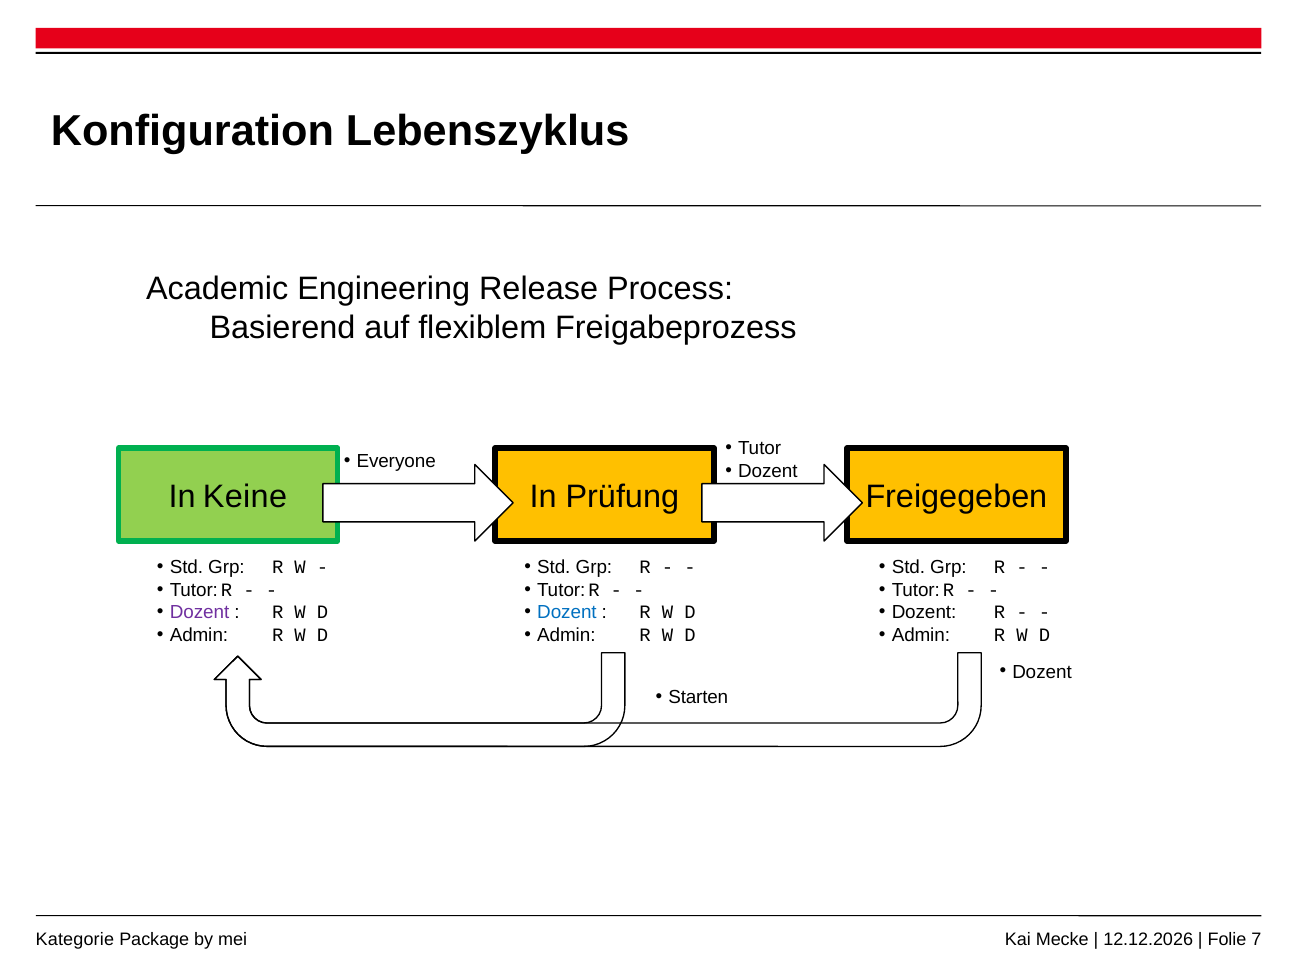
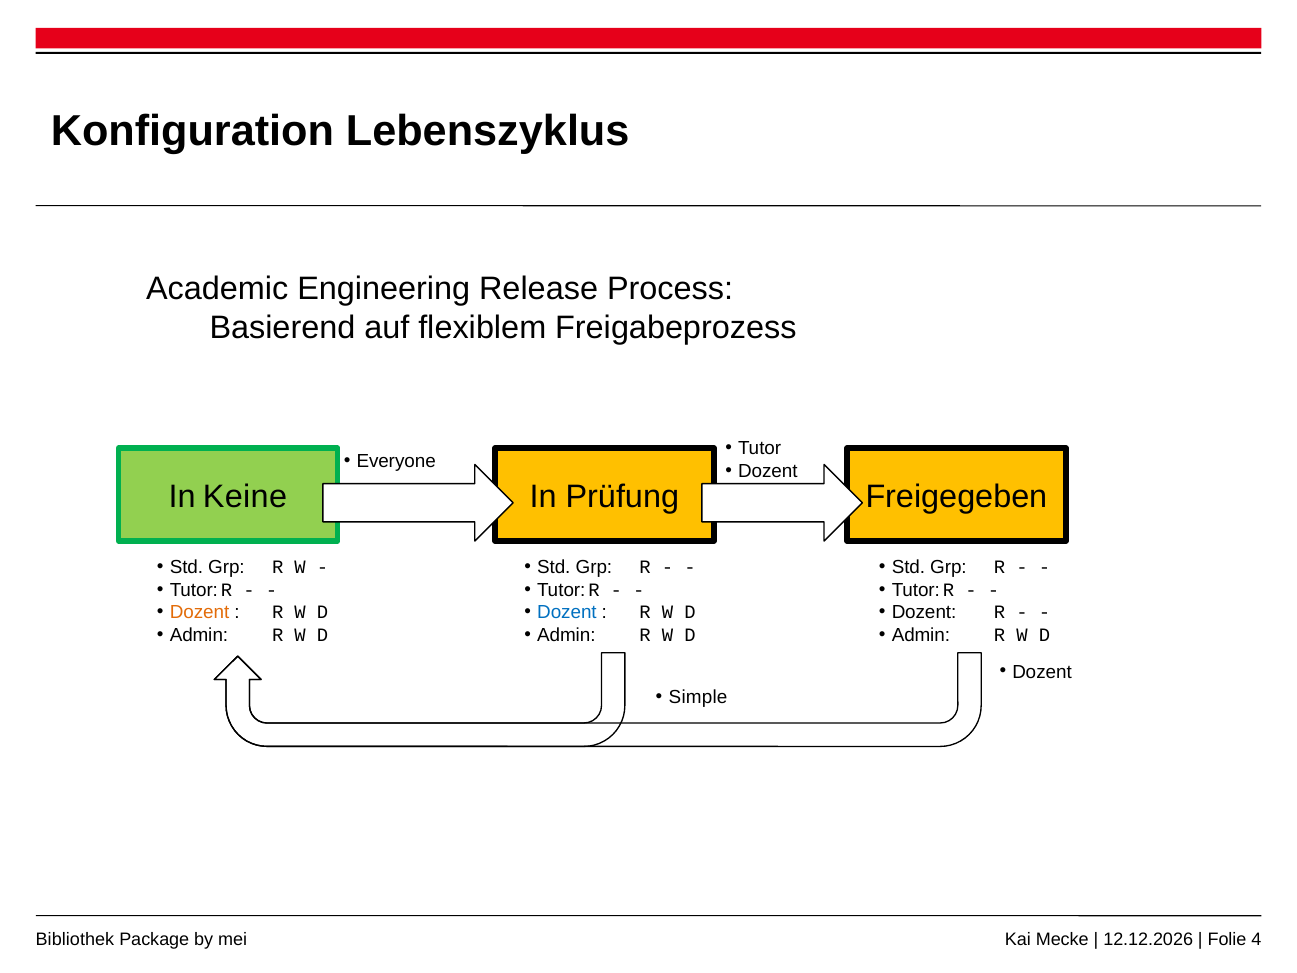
Dozent colour: purple -> orange (200, 613)
Starten: Starten -> Simple (698, 697)
Kategorie: Kategorie -> Bibliothek (75, 939)
7: 7 -> 4 (1256, 939)
